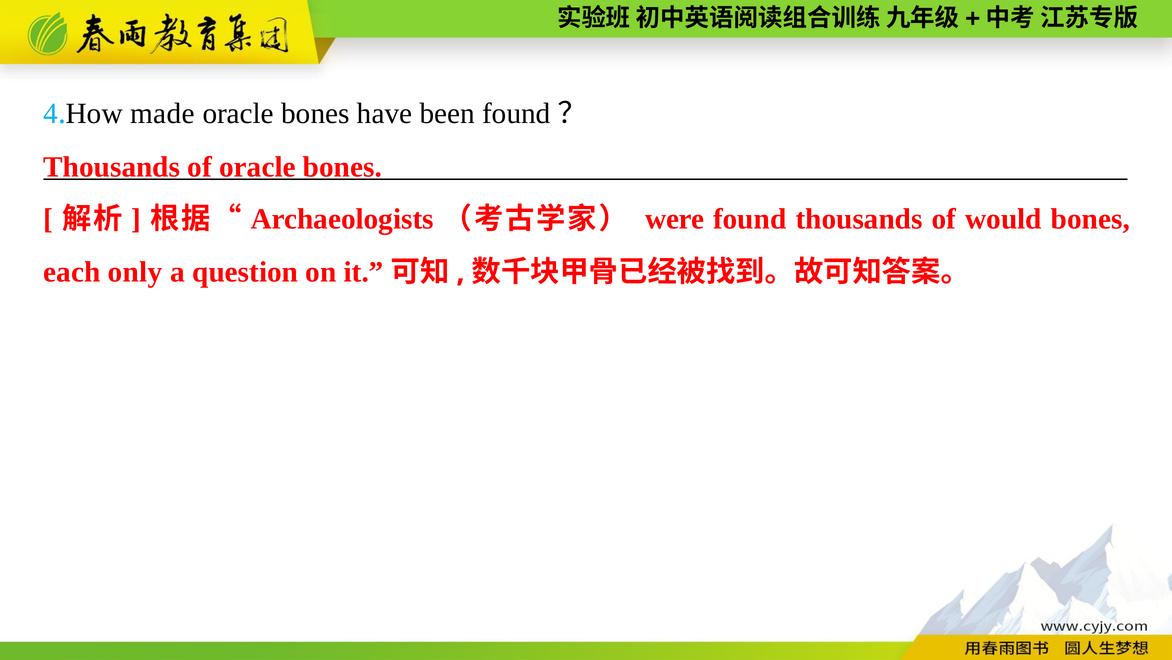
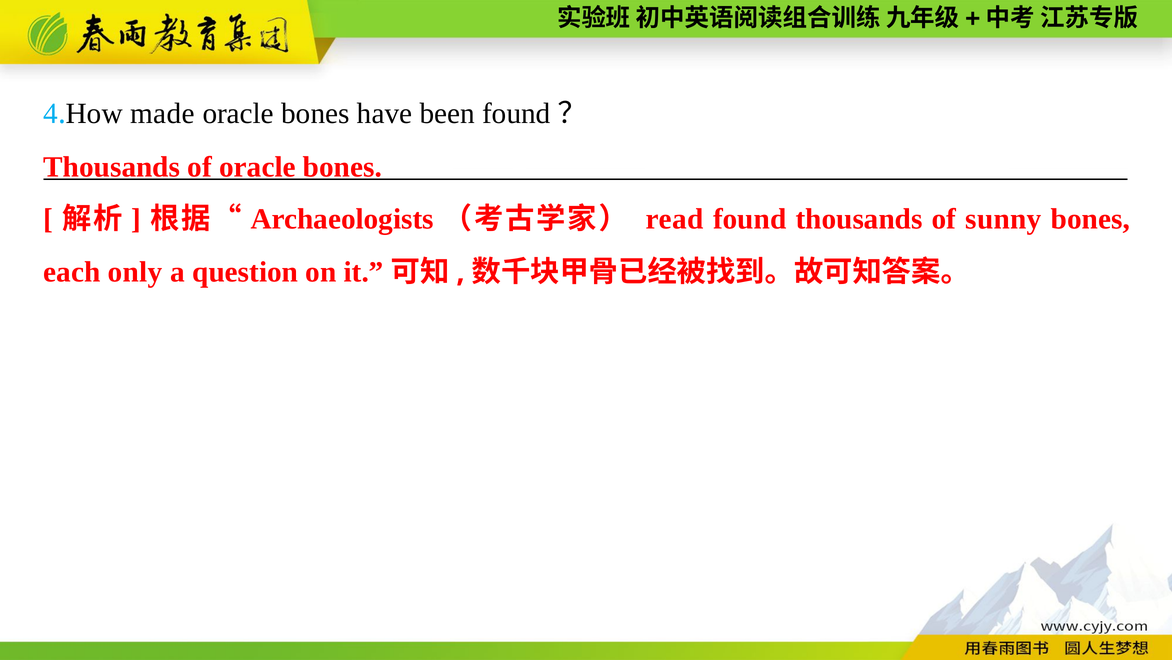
were: were -> read (675, 219)
would: would -> sunny (1003, 219)
